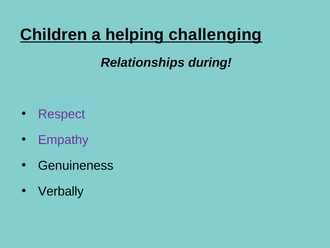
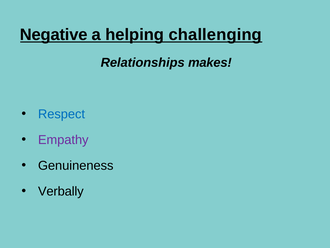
Children: Children -> Negative (54, 35)
during: during -> makes (210, 63)
Respect colour: purple -> blue (62, 114)
